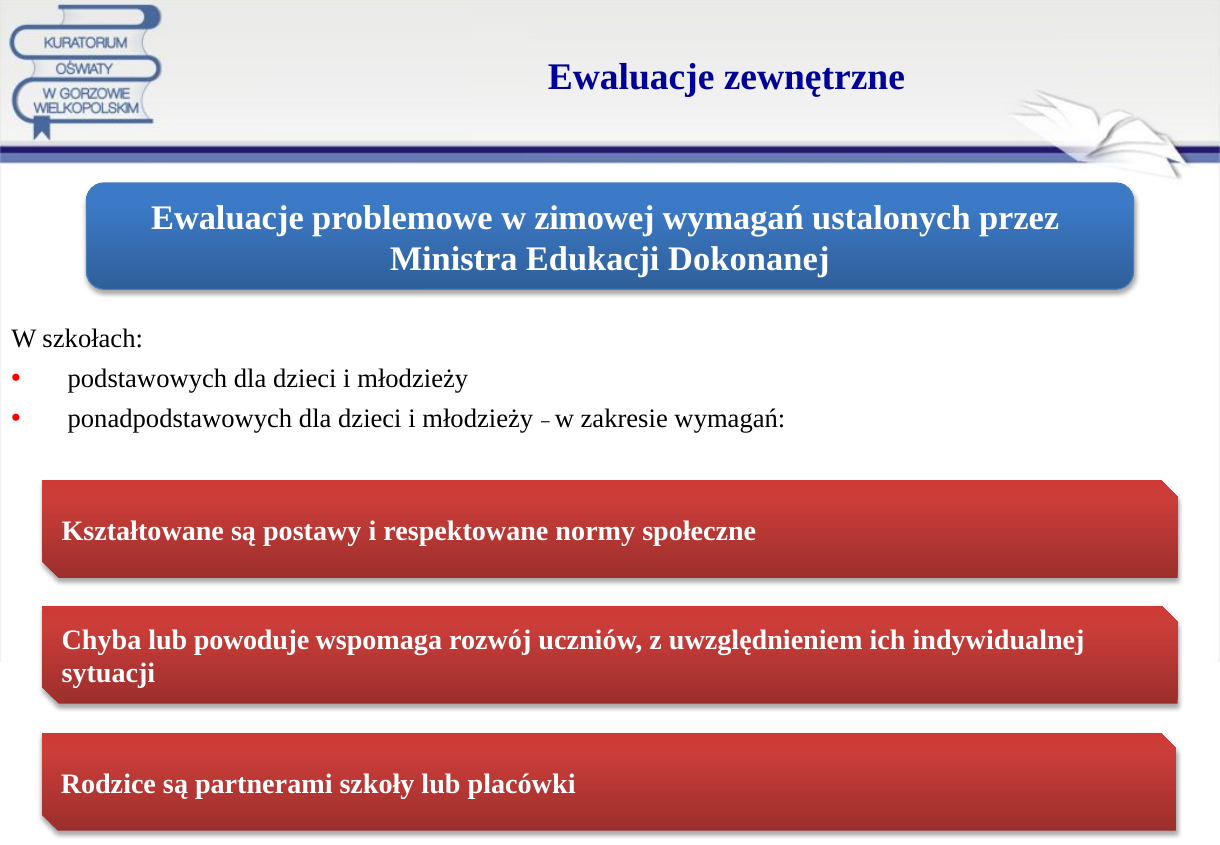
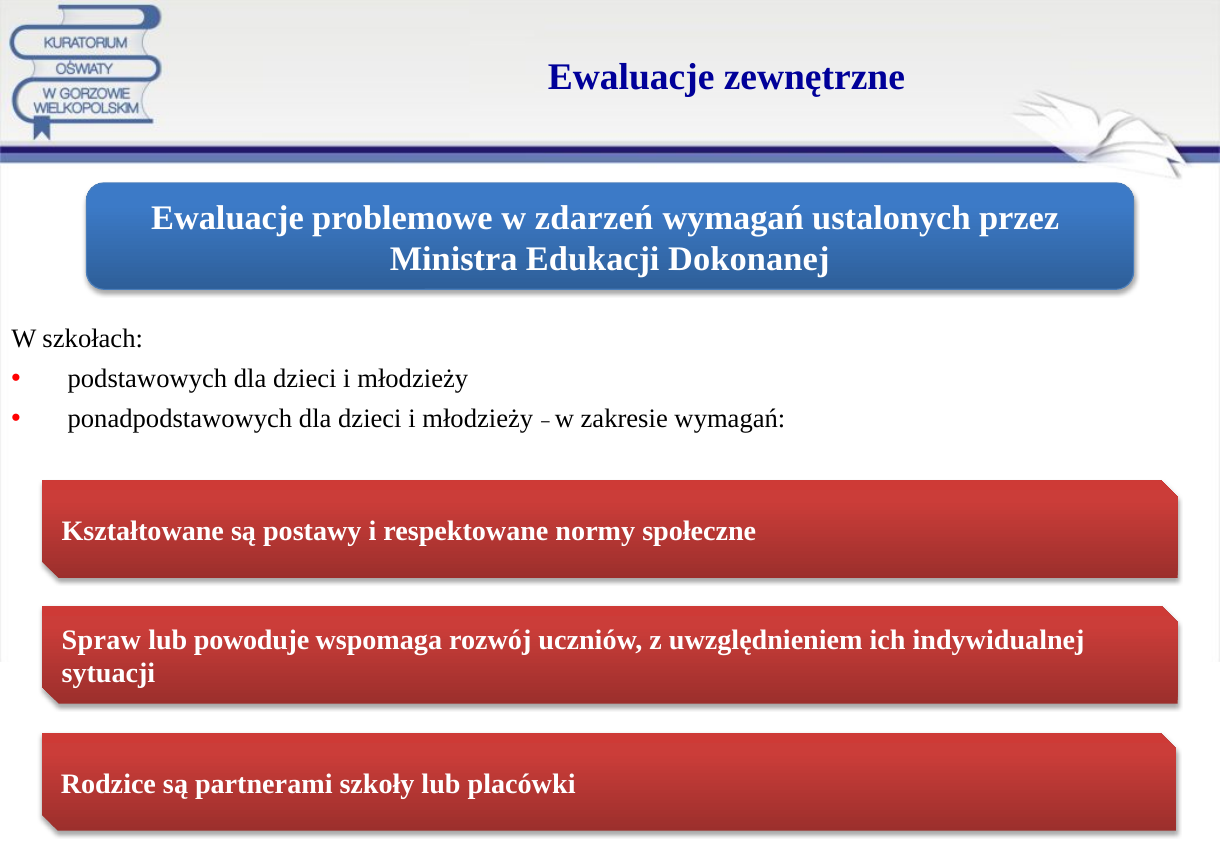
zimowej: zimowej -> zdarzeń (594, 218)
Chyba: Chyba -> Spraw (101, 639)
